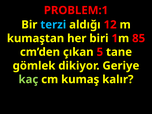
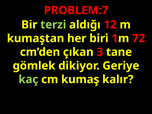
PROBLEM:1: PROBLEM:1 -> PROBLEM:7 (76, 10)
terzi colour: light blue -> light green (53, 25)
85: 85 -> 72 (139, 38)
5: 5 -> 3 (100, 52)
